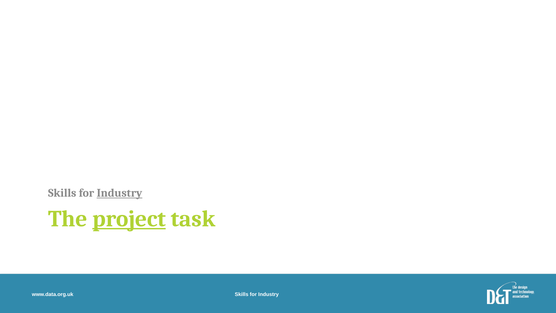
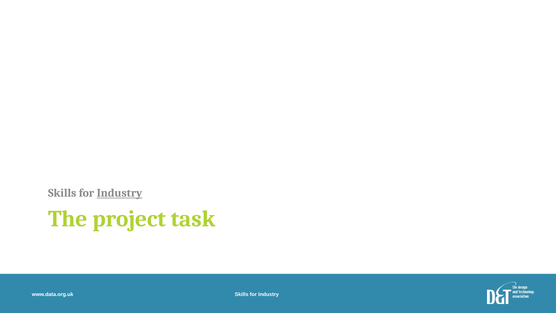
project underline: present -> none (129, 219)
